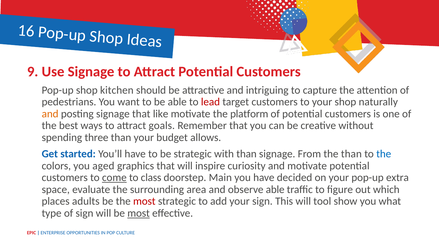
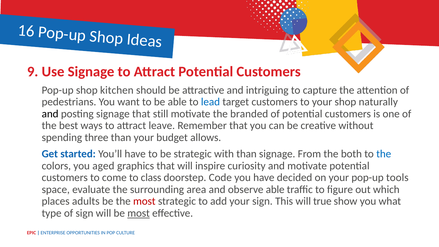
lead colour: red -> blue (210, 102)
and colour: orange -> black (50, 114)
like: like -> still (161, 114)
platform: platform -> branded (249, 114)
goals: goals -> leave (162, 126)
the than: than -> both (351, 154)
come underline: present -> none (114, 178)
Main: Main -> Code (220, 178)
extra: extra -> tools (397, 178)
tool: tool -> true (322, 201)
